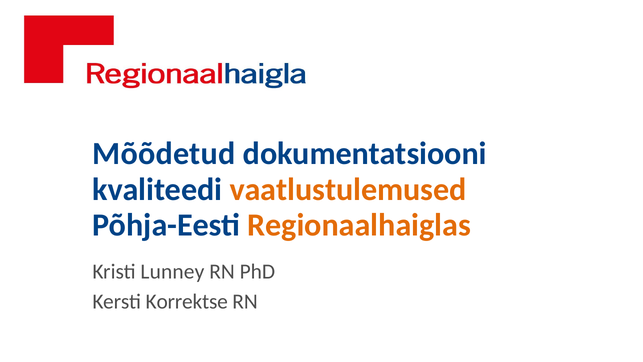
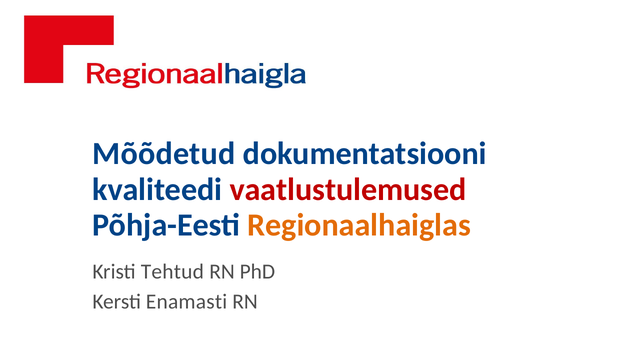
vaatlustulemused colour: orange -> red (348, 189)
Lunney: Lunney -> Tehtud (172, 271)
Korrektse: Korrektse -> Enamasti (187, 301)
